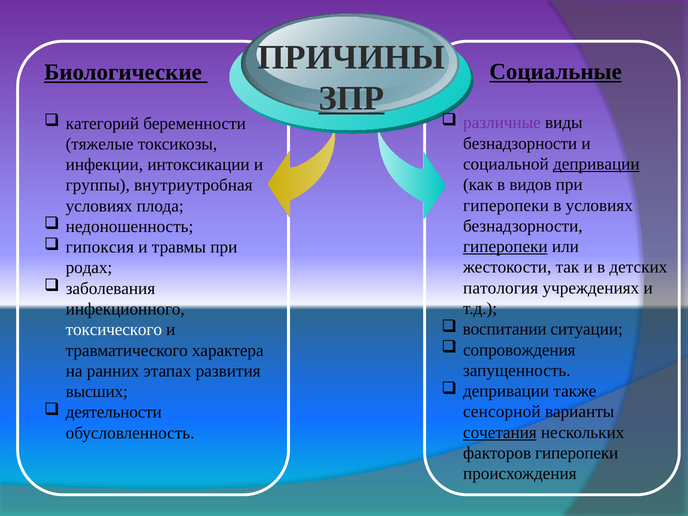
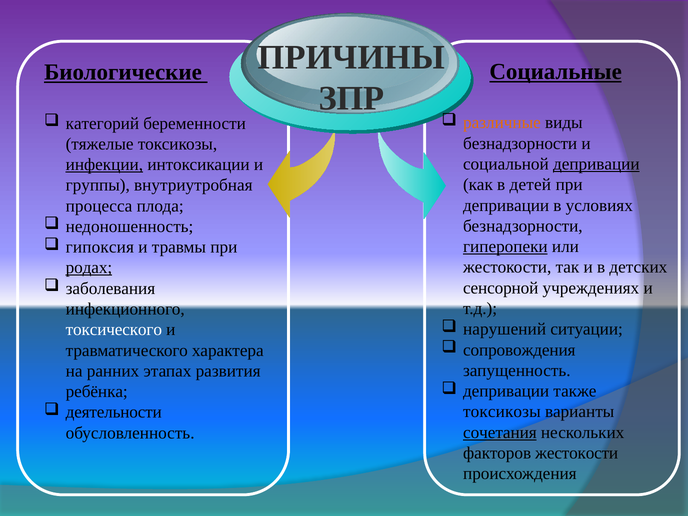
ЗПР underline: present -> none (351, 99)
различные colour: purple -> orange (502, 123)
инфекции underline: none -> present (104, 165)
видов: видов -> детей (530, 185)
гиперопеки: гиперопеки -> депривации (506, 205)
условиях: условиях -> процесса (99, 206)
родах underline: none -> present (89, 268)
патология: патология -> сенсорной (501, 288)
воспитании: воспитании -> нарушений (505, 329)
высших: высших -> ребёнка (97, 392)
сенсорной: сенсорной -> токсикозы (502, 412)
факторов гиперопеки: гиперопеки -> жестокости (577, 453)
